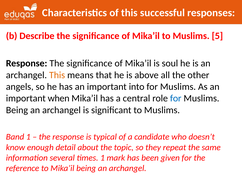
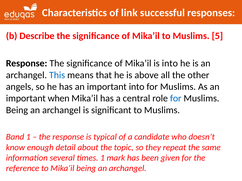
of this: this -> link (129, 13)
is soul: soul -> into (170, 64)
This colour: orange -> blue (57, 75)
